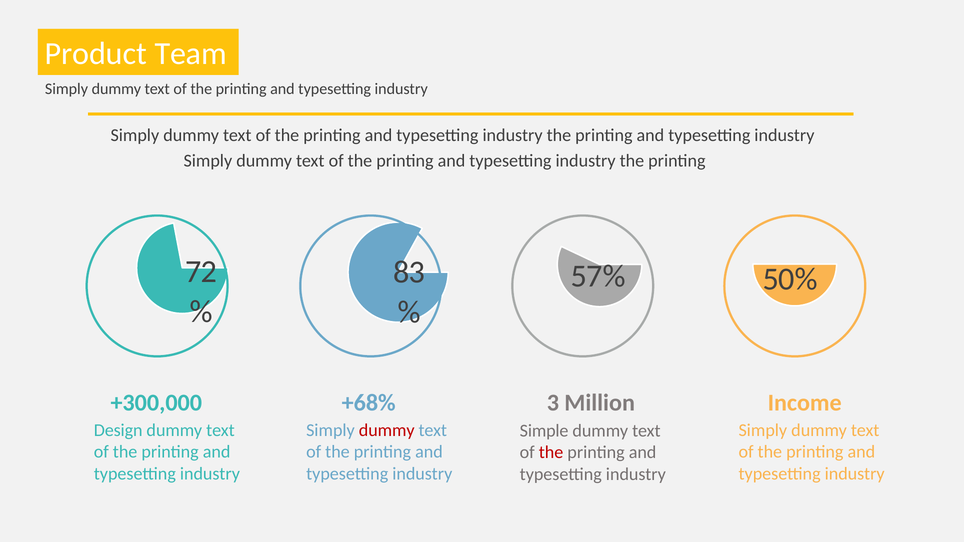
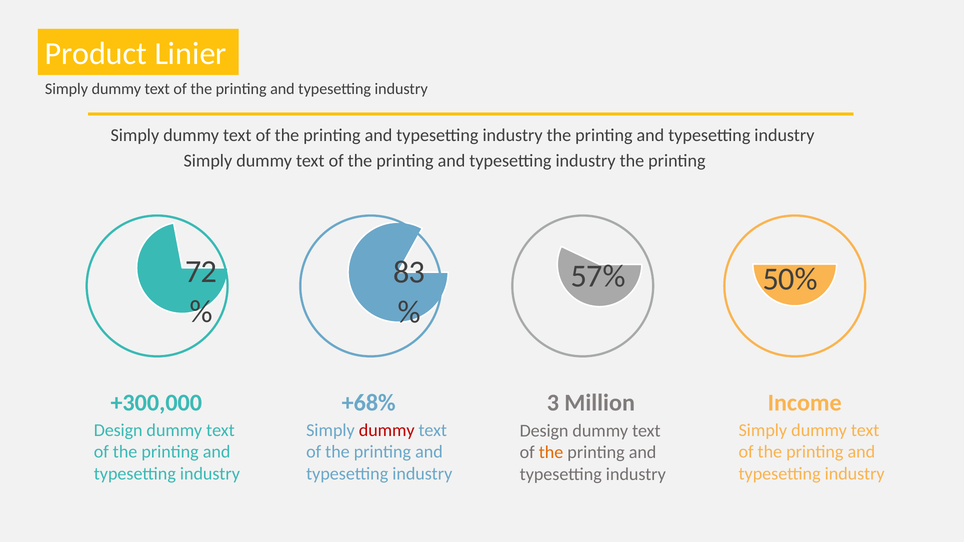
Team: Team -> Linier (191, 54)
Simple: Simple -> Design (544, 431)
the colour: red -> orange (551, 453)
